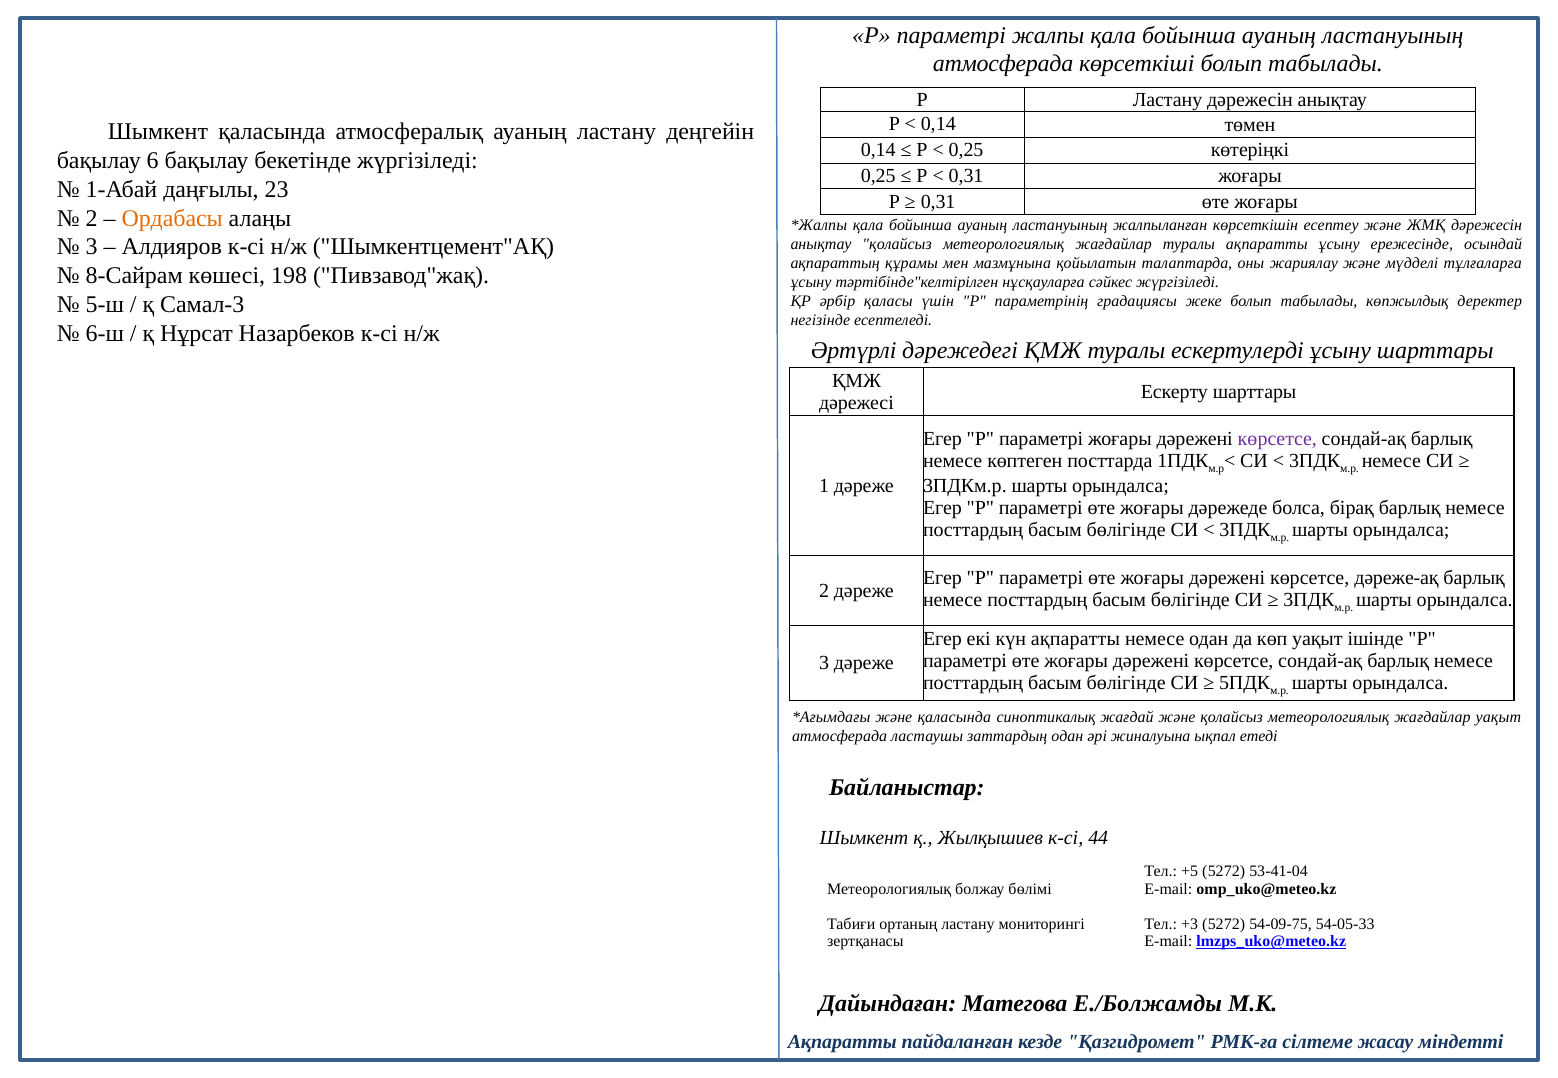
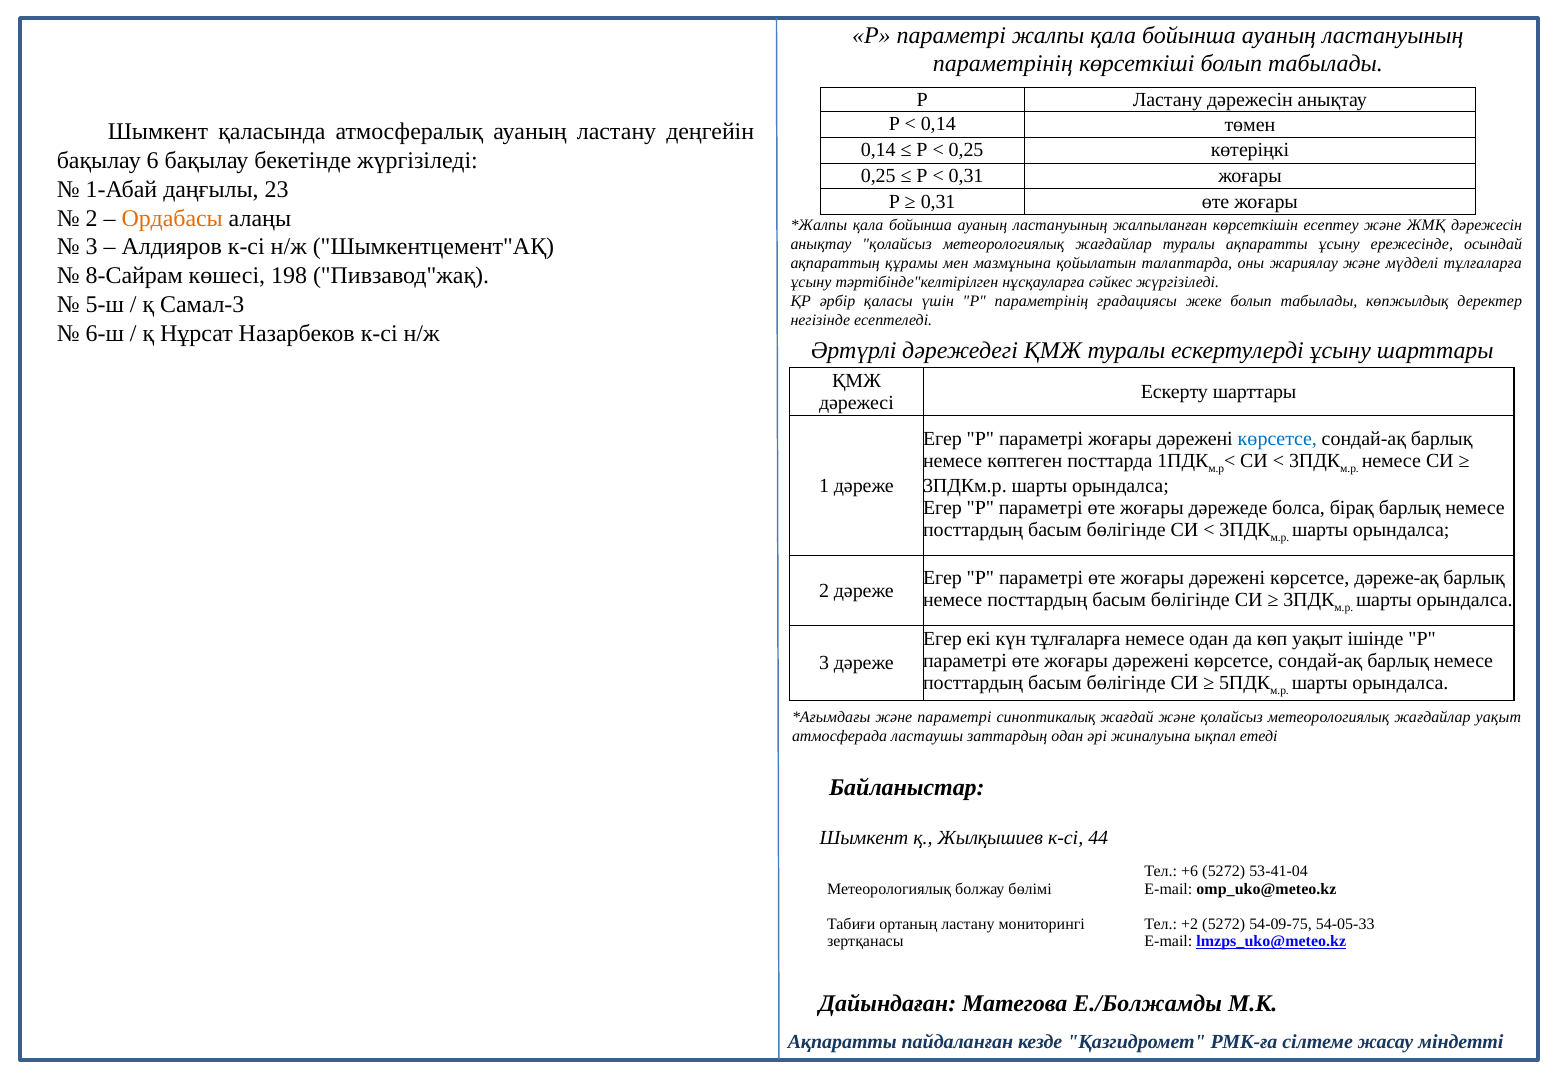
атмосферада: атмосферада -> параметрінің (1003, 64)
көрсетсе colour: purple -> blue (1277, 439)
күн ақпаратты: ақпаратты -> тұлғаларға (1076, 640)
және қаласында: қаласында -> параметрі (954, 718)
+5: +5 -> +6 (1190, 872)
+3: +3 -> +2 (1190, 924)
